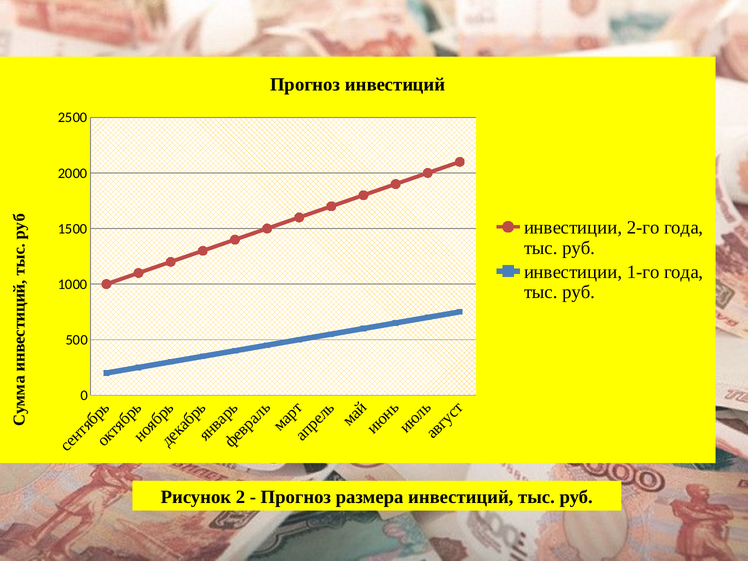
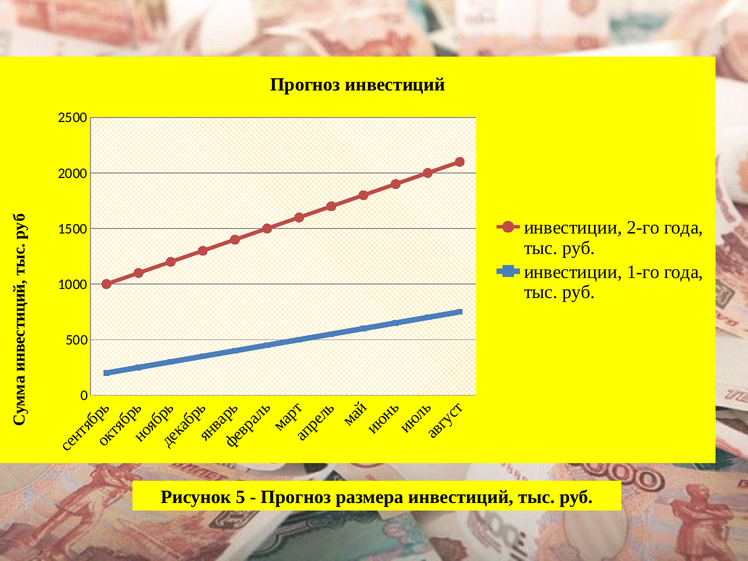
2: 2 -> 5 (240, 497)
